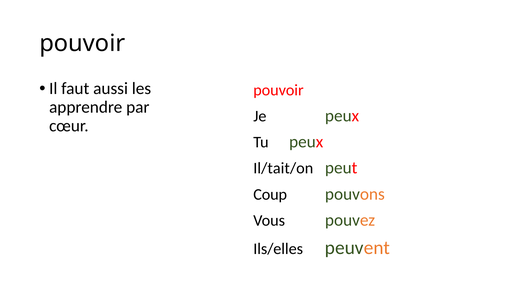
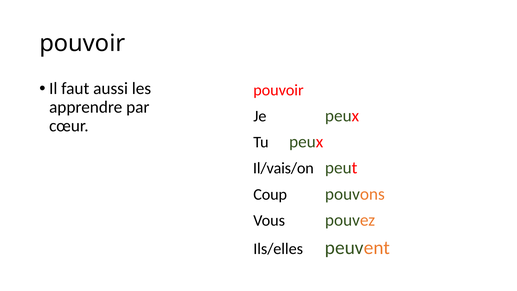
Il/tait/on: Il/tait/on -> Il/vais/on (283, 168)
